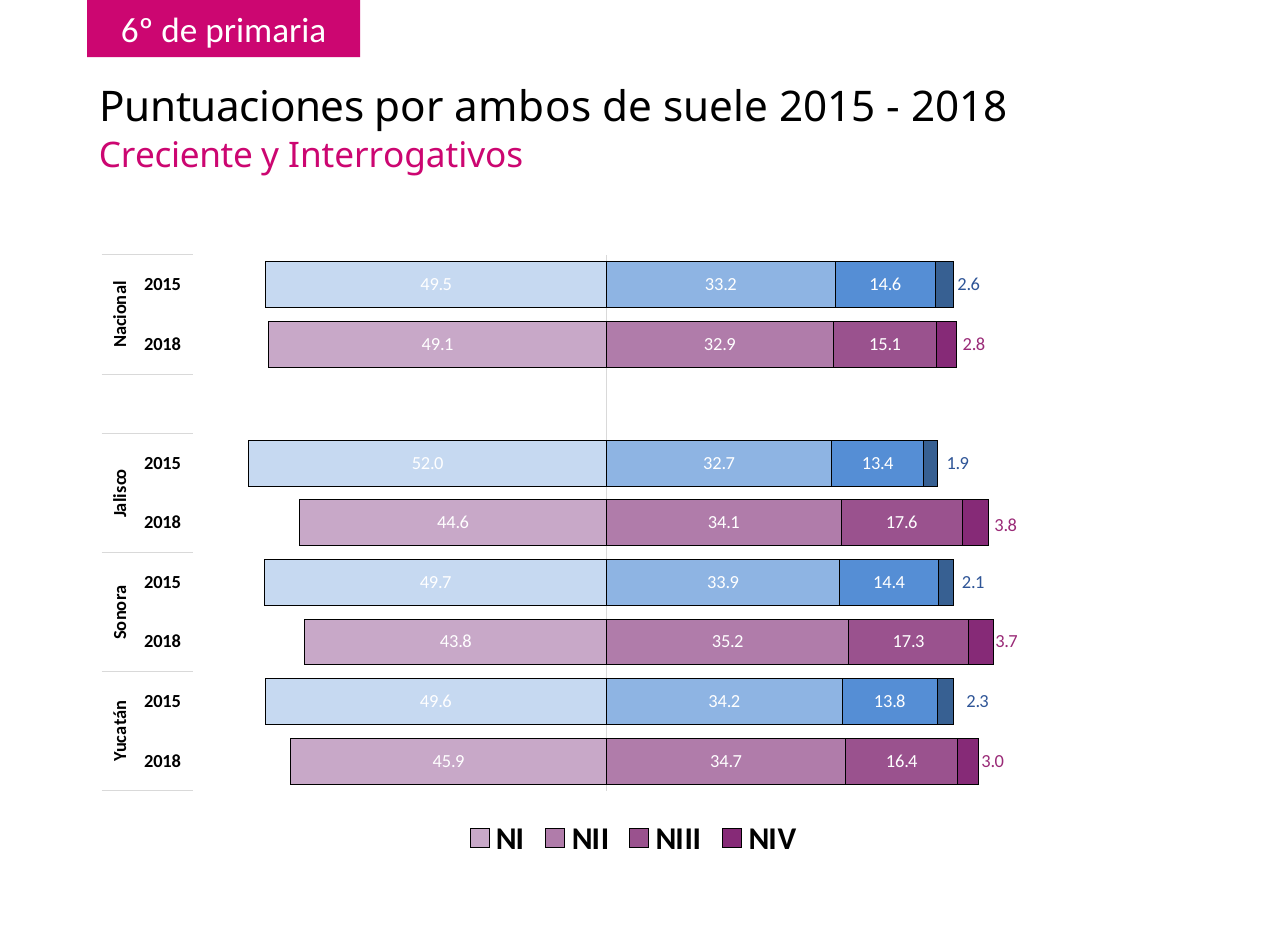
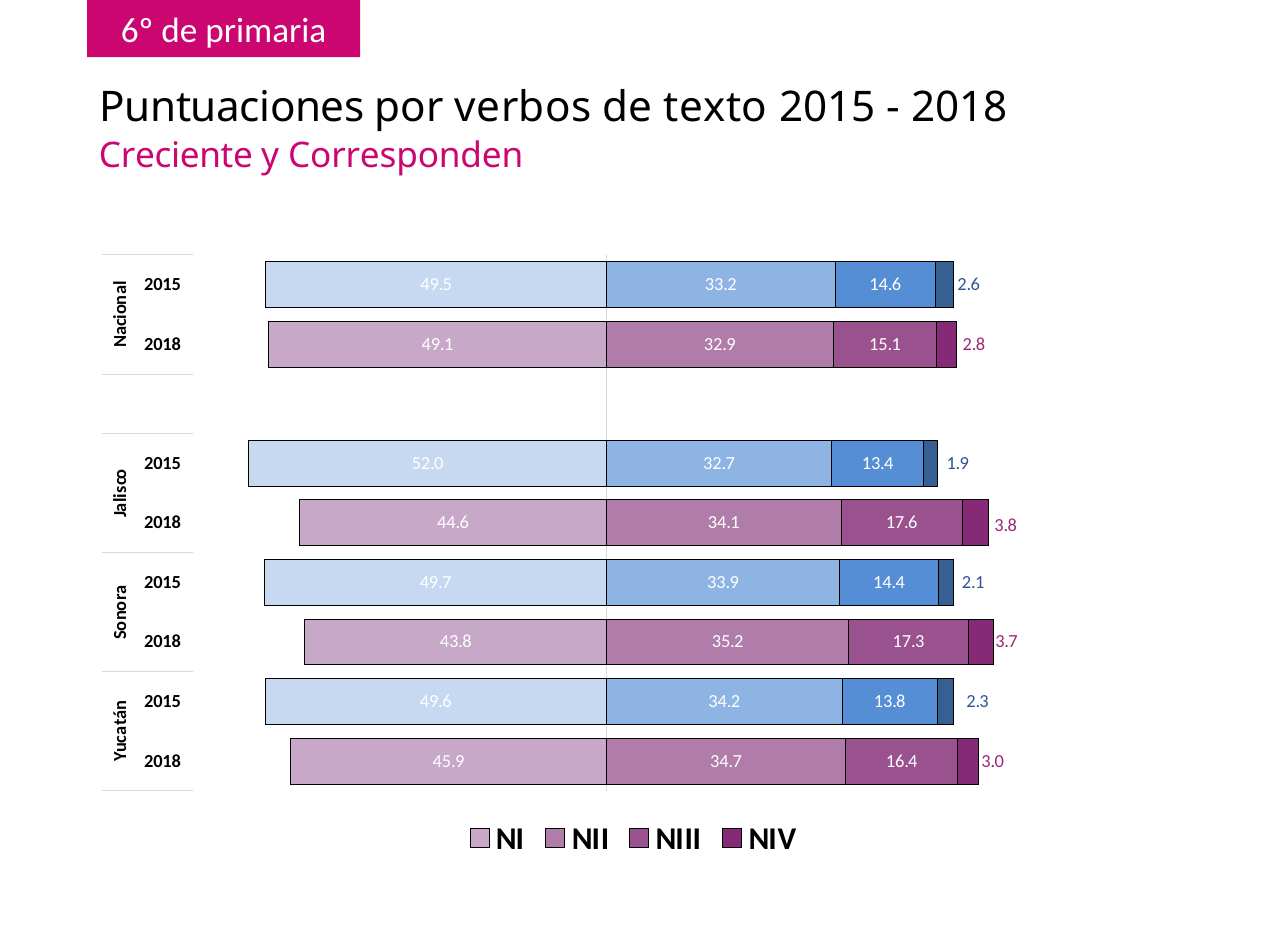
ambos: ambos -> verbos (523, 107)
suele: suele -> texto (716, 107)
Interrogativos: Interrogativos -> Corresponden (406, 156)
